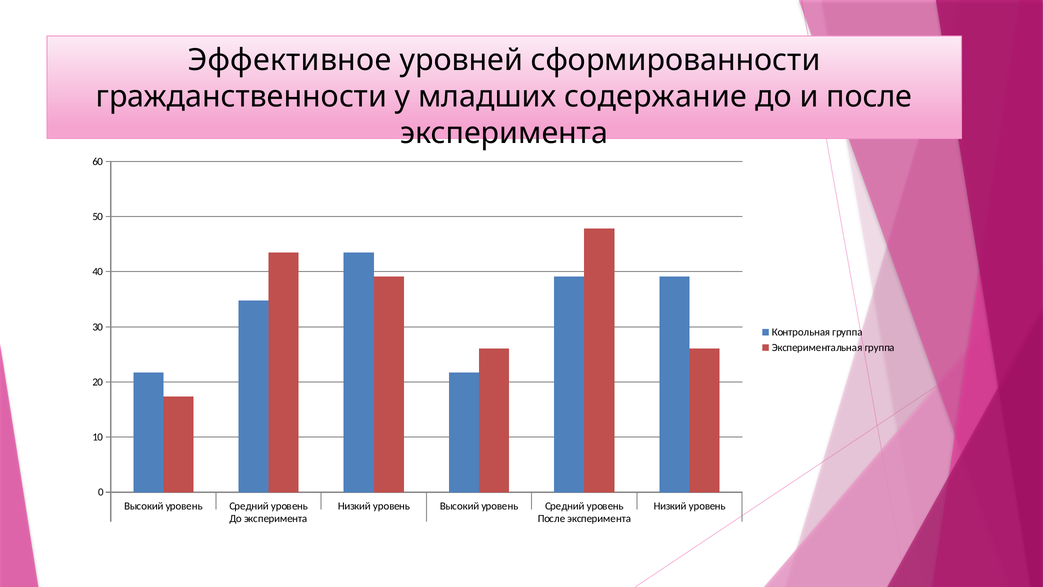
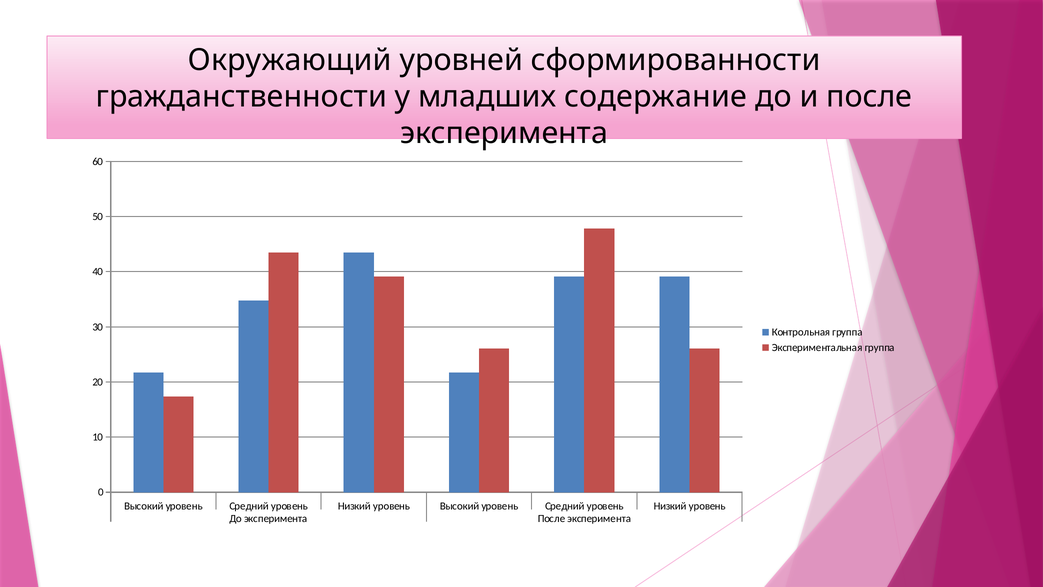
Эффективное: Эффективное -> Окружающий (290, 60)
